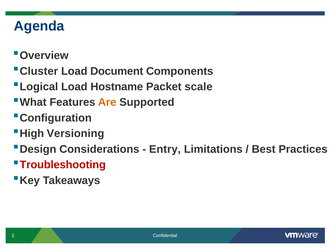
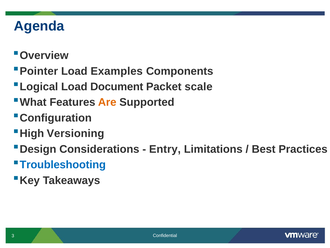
Cluster: Cluster -> Pointer (39, 71)
Document: Document -> Examples (117, 71)
Hostname: Hostname -> Document (117, 87)
Troubleshooting colour: red -> blue (63, 165)
